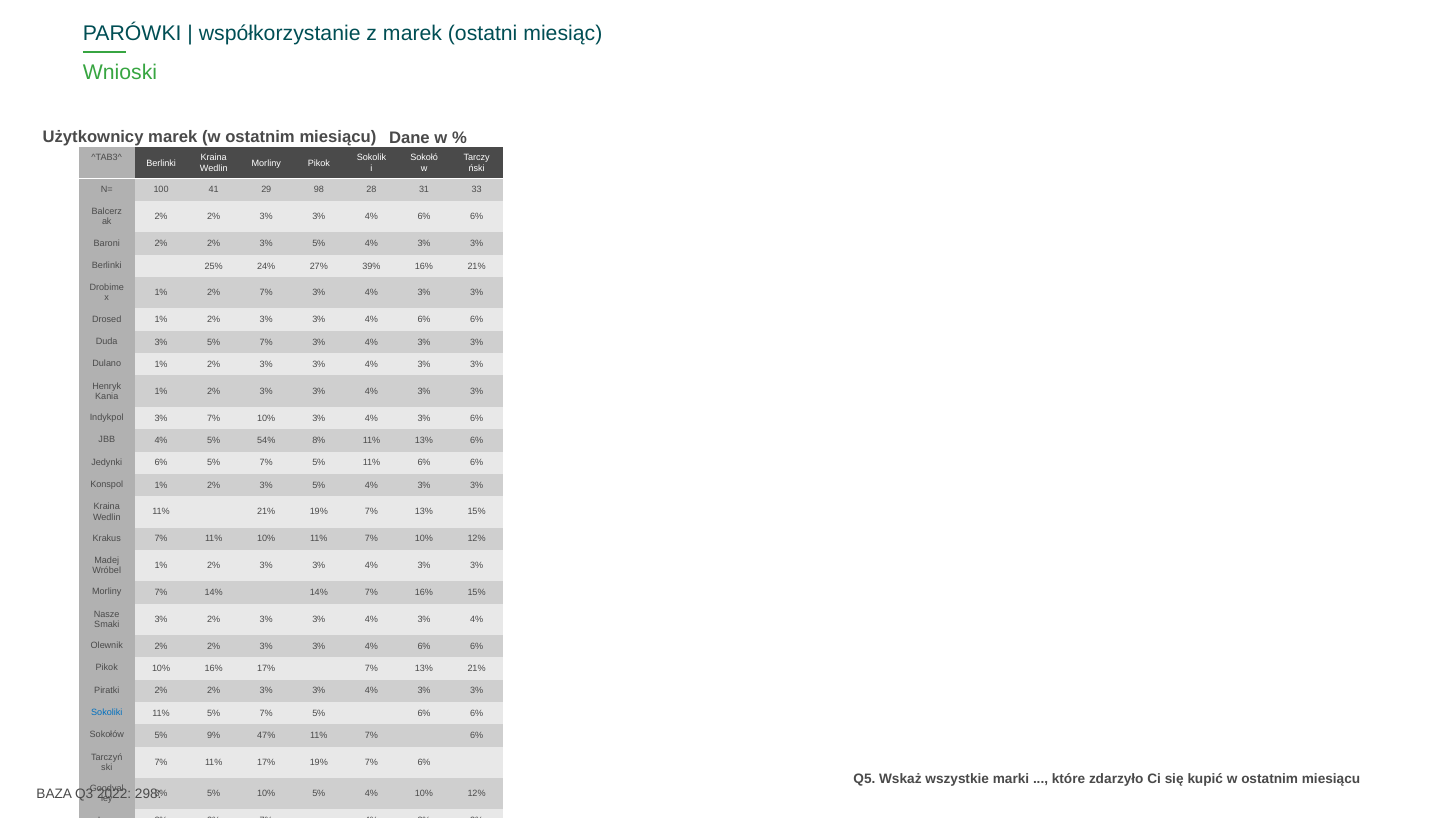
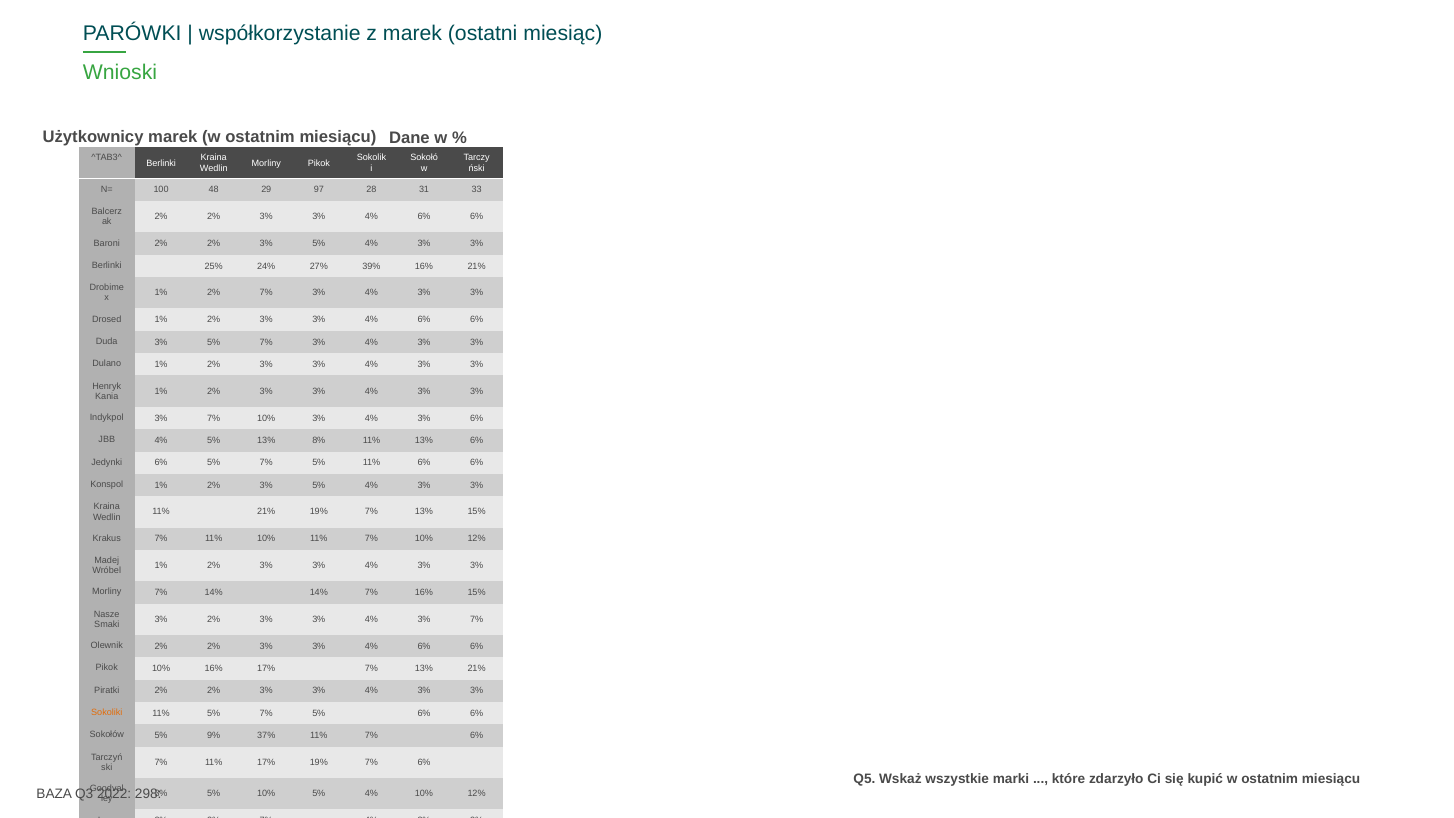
41: 41 -> 48 (214, 190)
98: 98 -> 97 (319, 190)
5% 54%: 54% -> 13% (266, 440)
4% 3% 4%: 4% -> 7% (477, 619)
Sokoliki colour: blue -> orange (107, 713)
47%: 47% -> 37% (266, 735)
